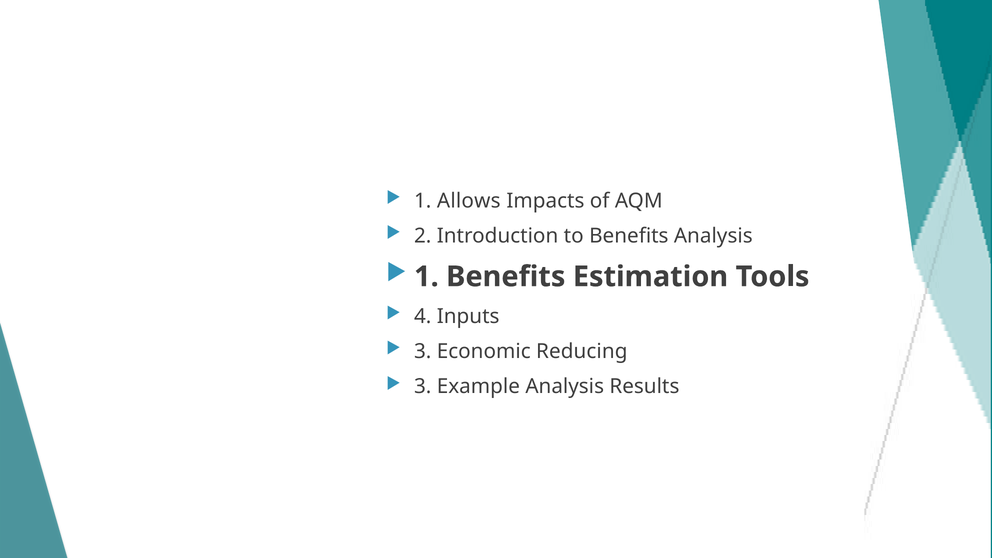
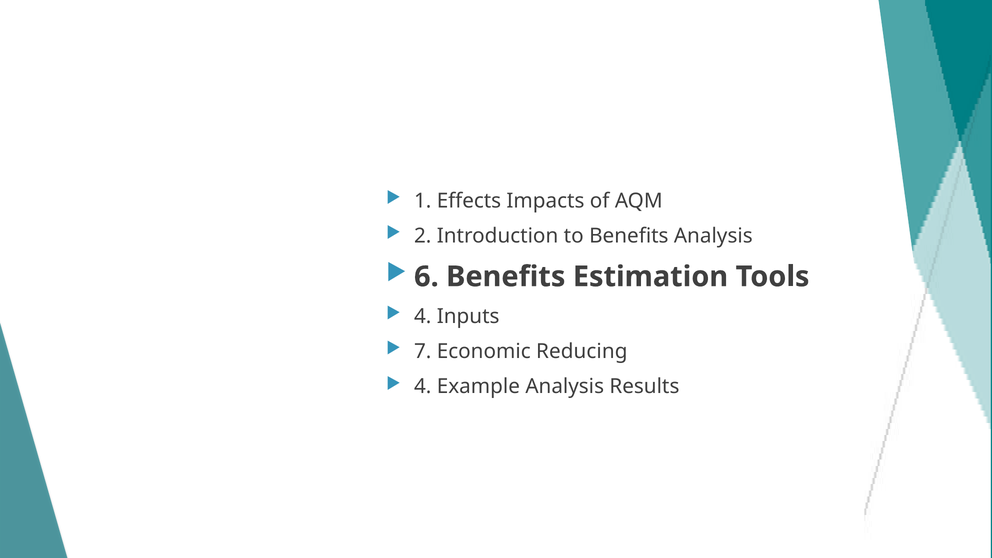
Allows: Allows -> Effects (469, 201)
1: 1 -> 6 (426, 277)
3: 3 -> 7 (423, 351)
3: 3 -> 4 (423, 387)
